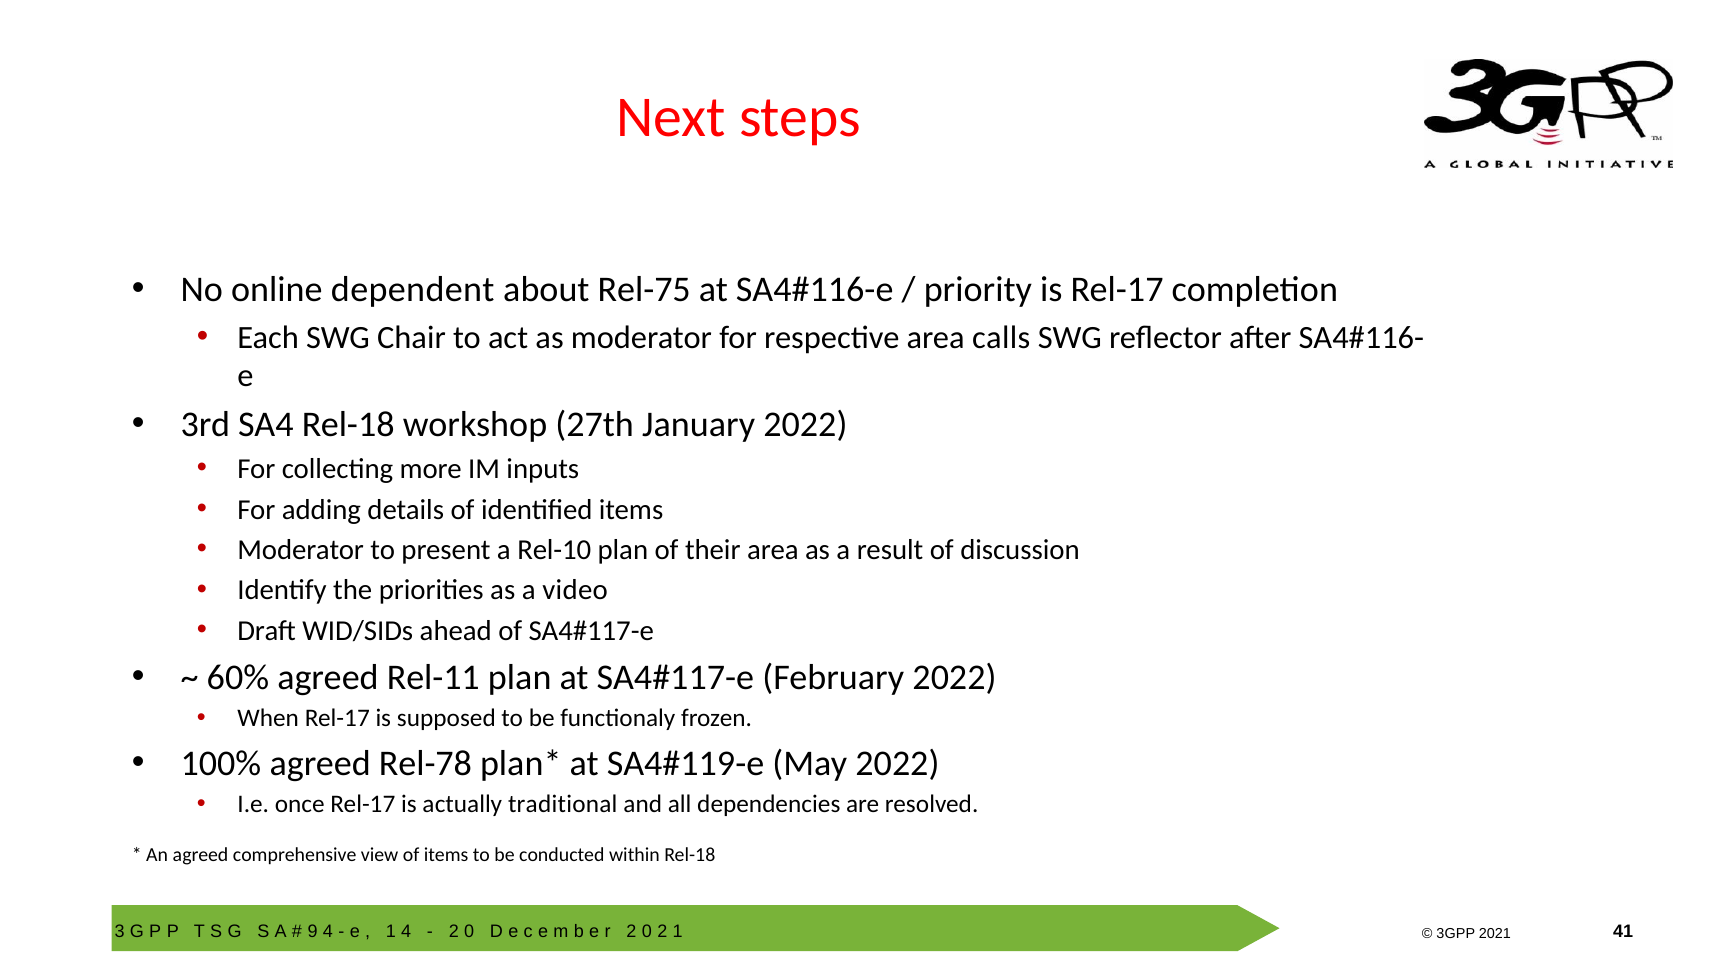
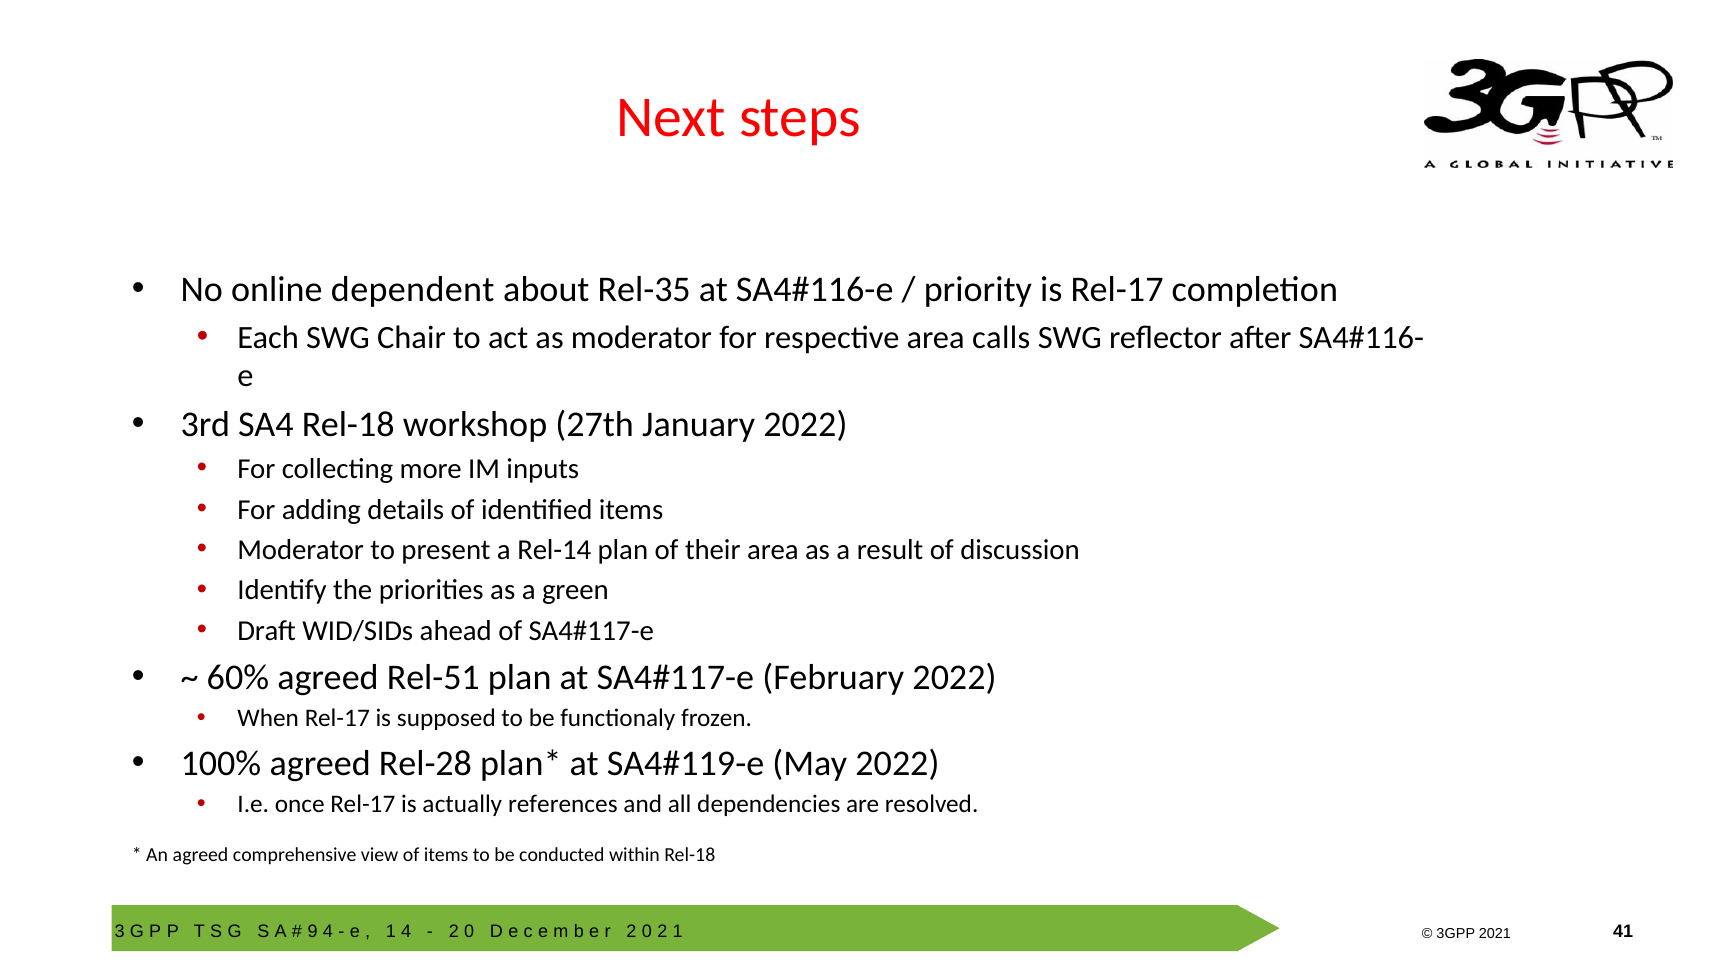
Rel-75: Rel-75 -> Rel-35 (644, 290)
Rel-10: Rel-10 -> Rel-14 (554, 550)
video: video -> green (575, 590)
Rel-11: Rel-11 -> Rel-51 (433, 677)
Rel-78: Rel-78 -> Rel-28 (425, 763)
traditional: traditional -> references (563, 804)
